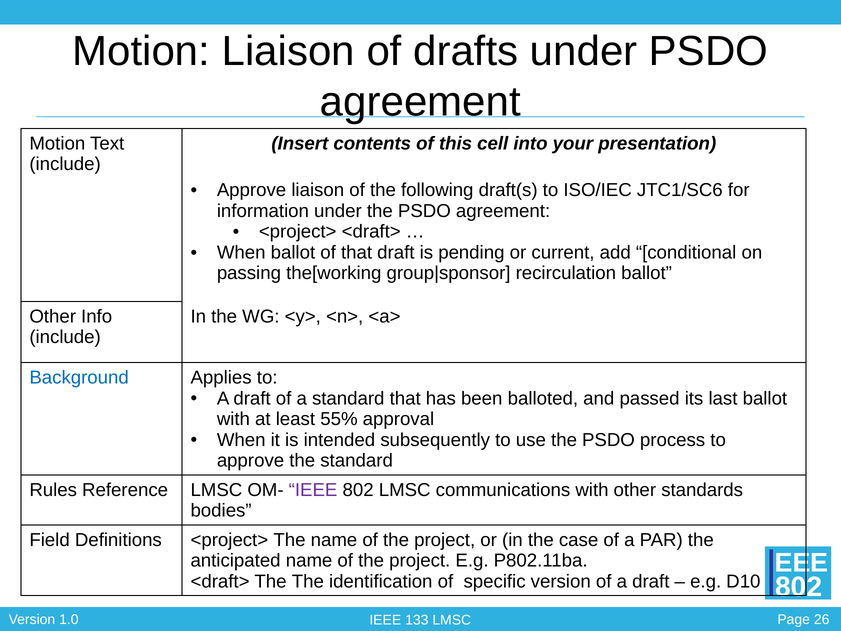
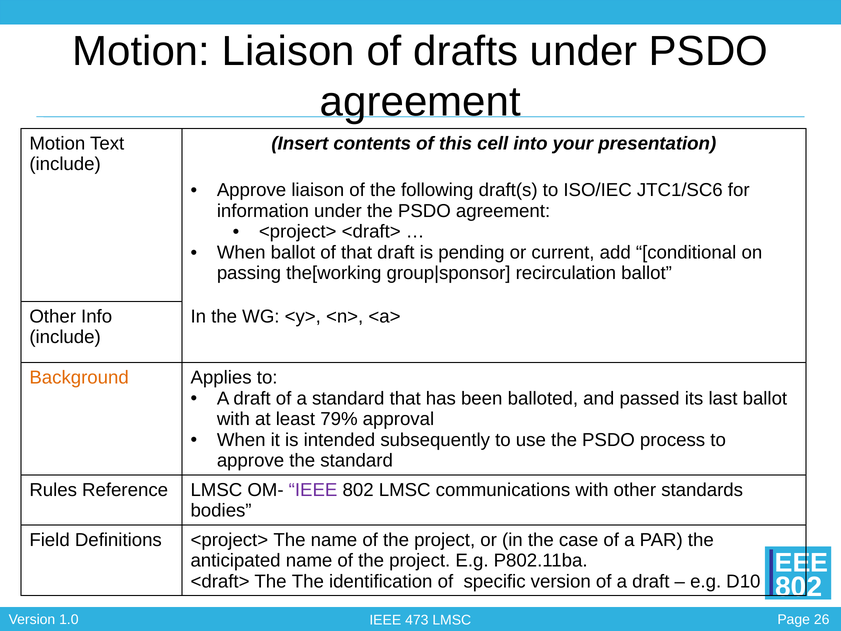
Background colour: blue -> orange (79, 377)
55%: 55% -> 79% (339, 419)
133: 133 -> 473 (417, 620)
